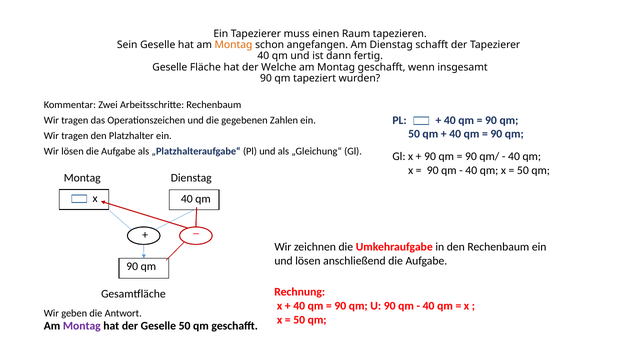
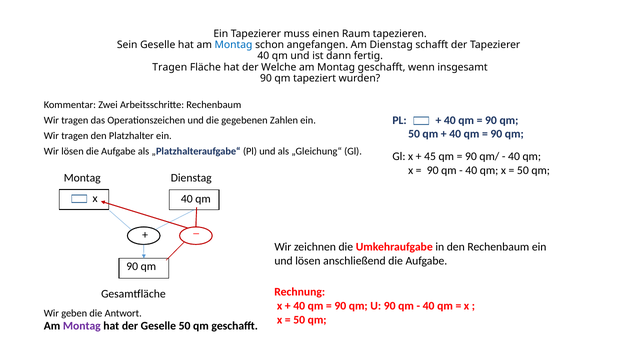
Montag colour: orange -> blue (234, 45)
Geselle: Geselle -> Tragen (170, 67)
90: 90 -> 45 (430, 157)
